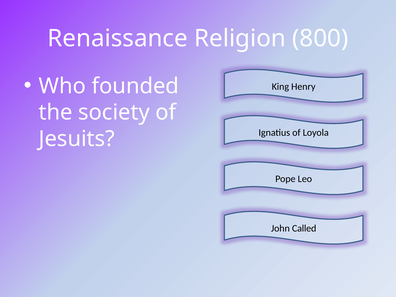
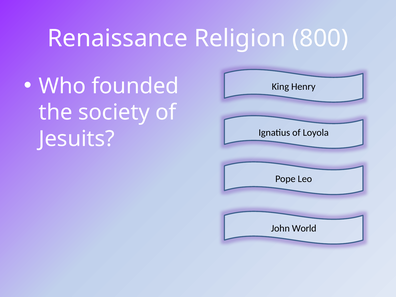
Called: Called -> World (304, 228)
